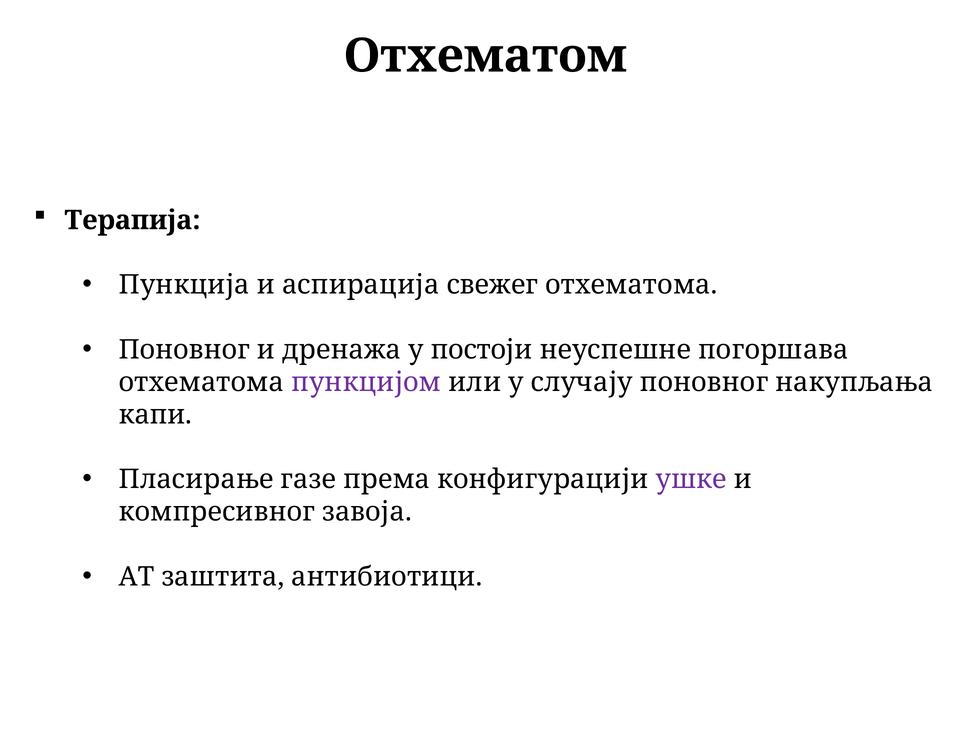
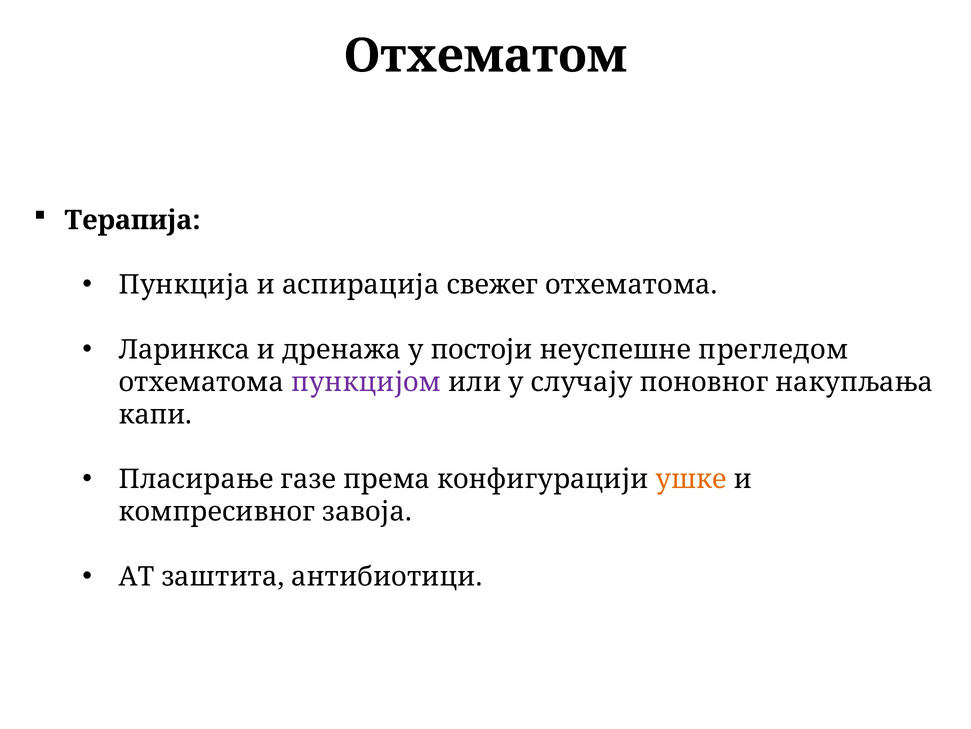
Поновног: Поновног -> Ларинкса (184, 350)
погоршава: погоршава -> прегледом (773, 350)
ушке colour: purple -> orange (691, 479)
